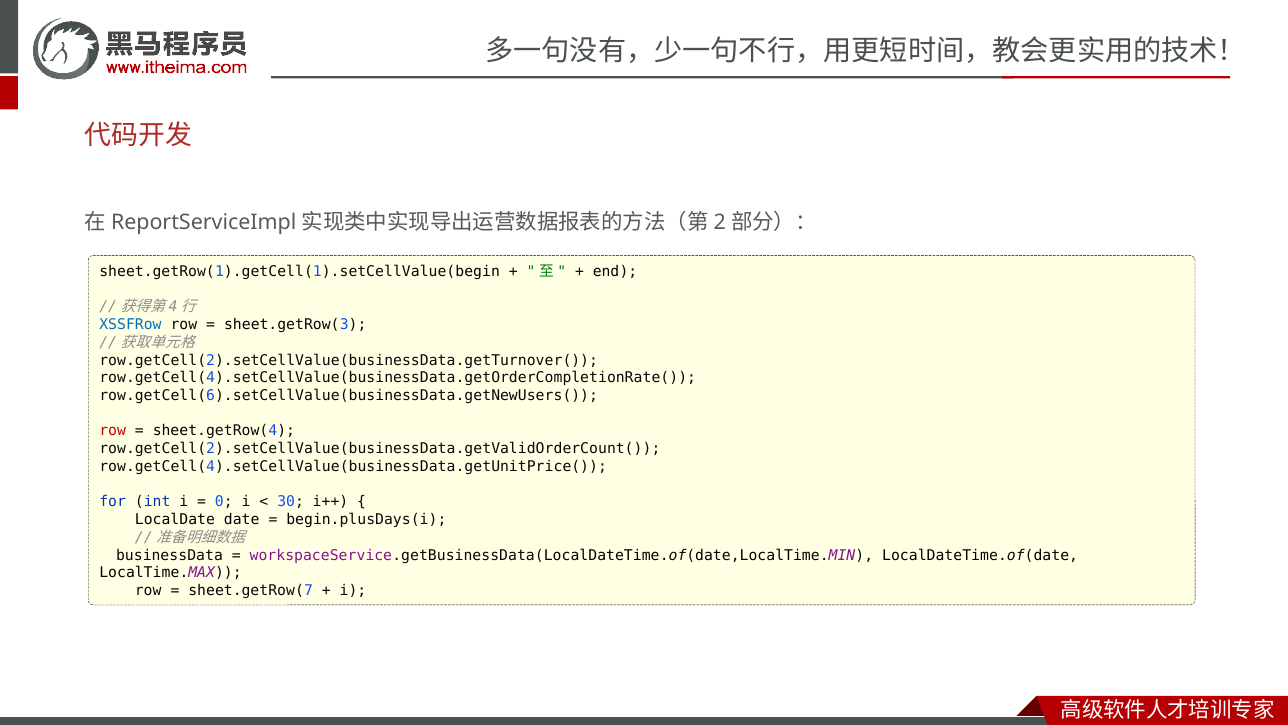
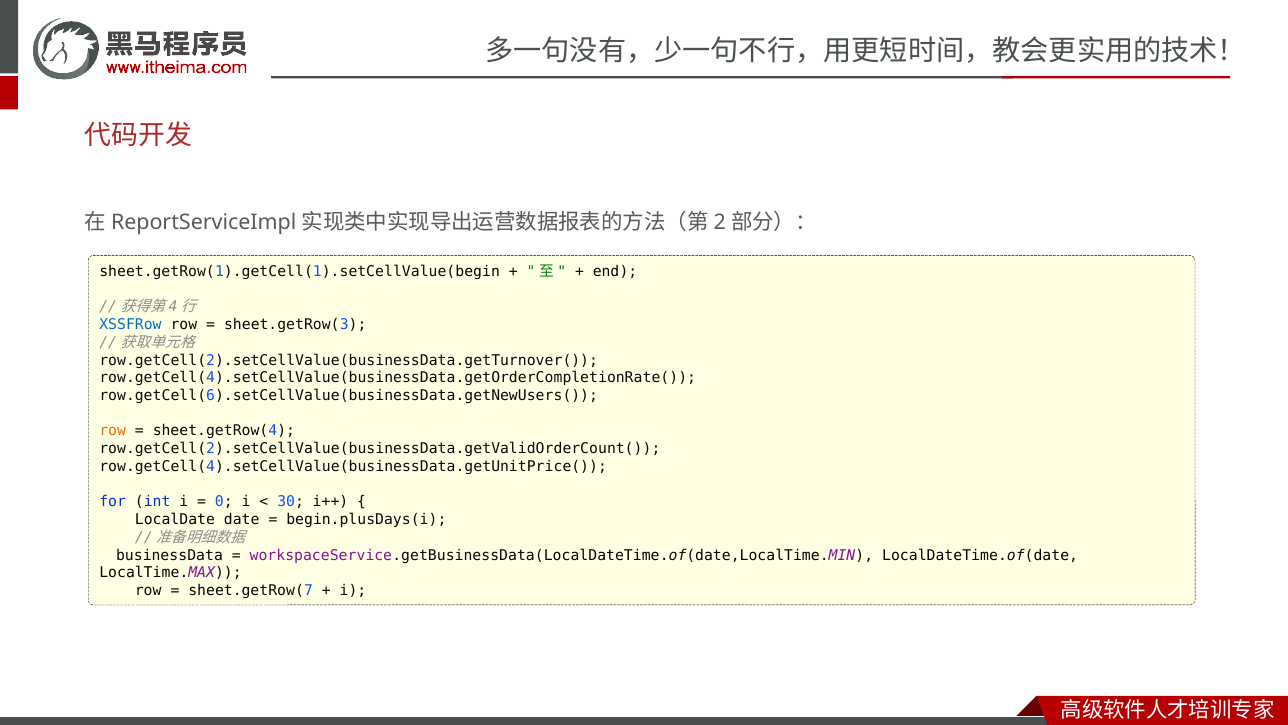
row colour: red -> orange (113, 431)
